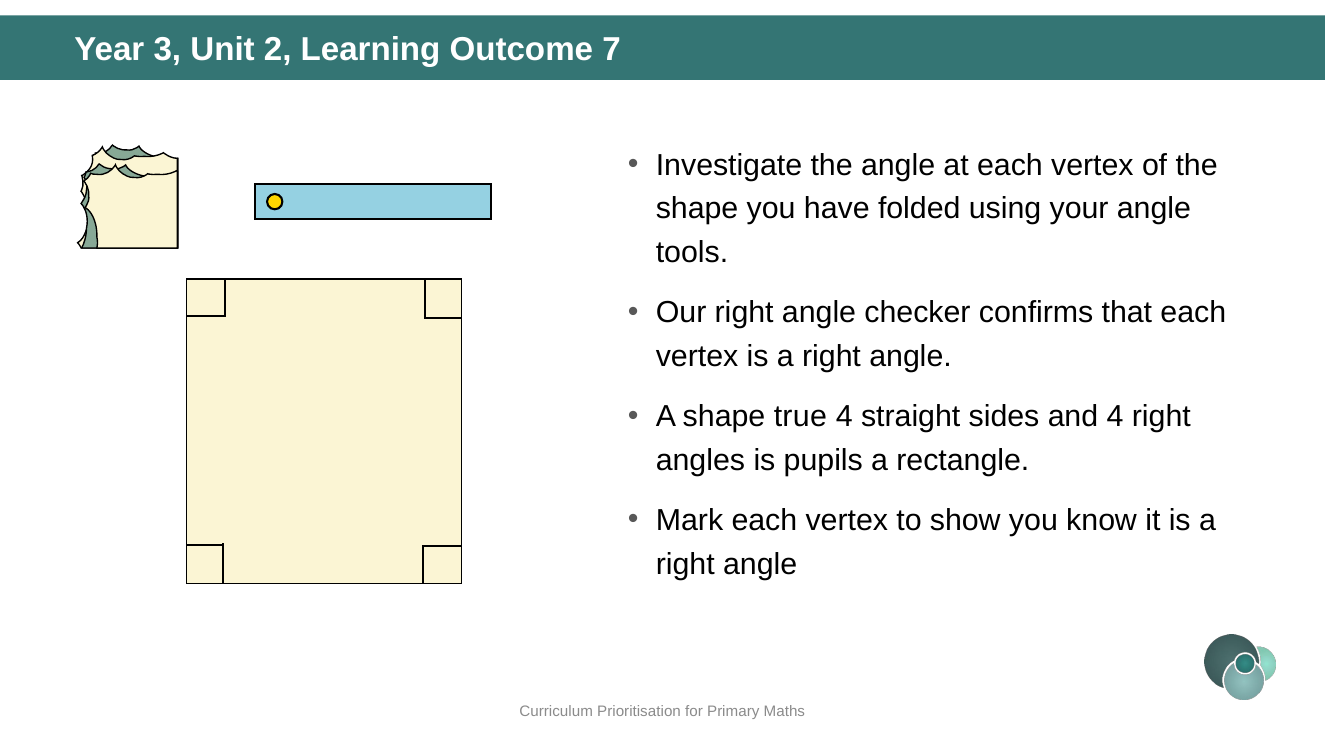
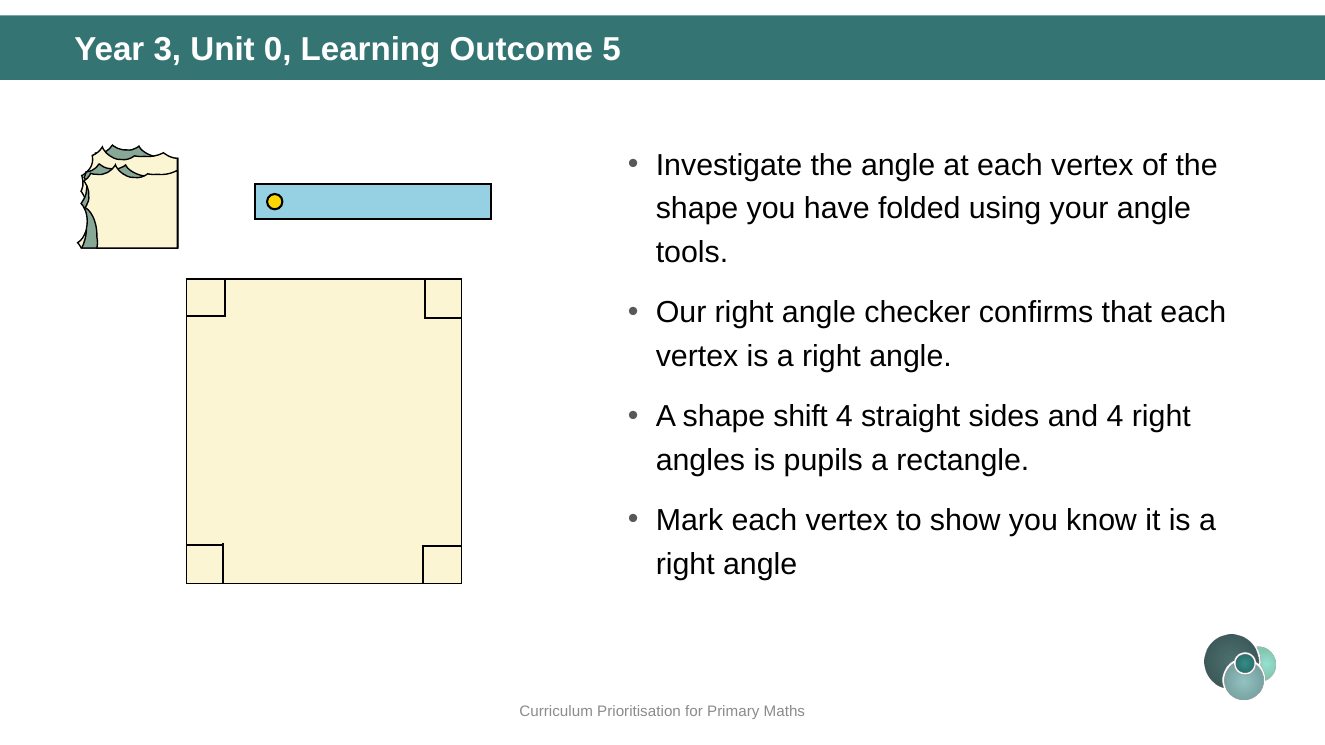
2: 2 -> 0 (278, 49)
7: 7 -> 5 (612, 49)
true: true -> shift (801, 417)
